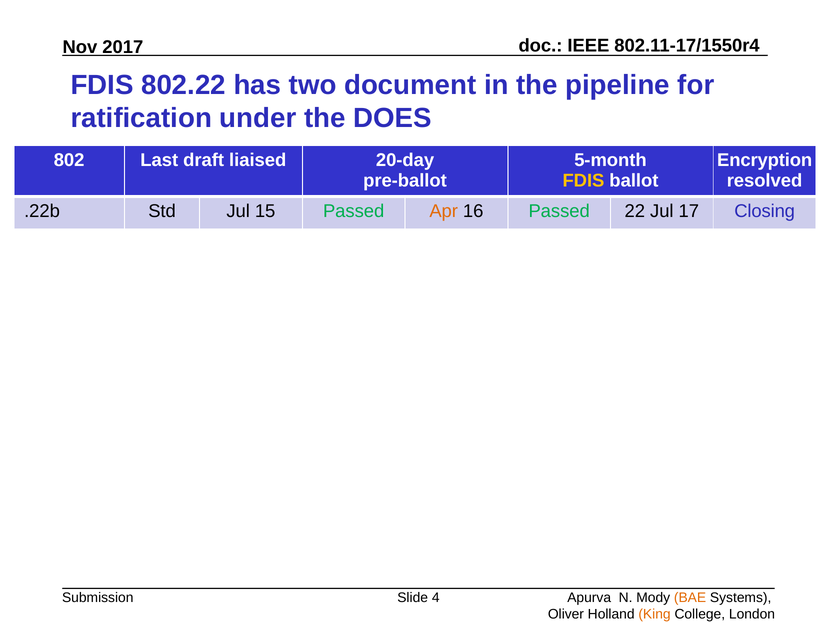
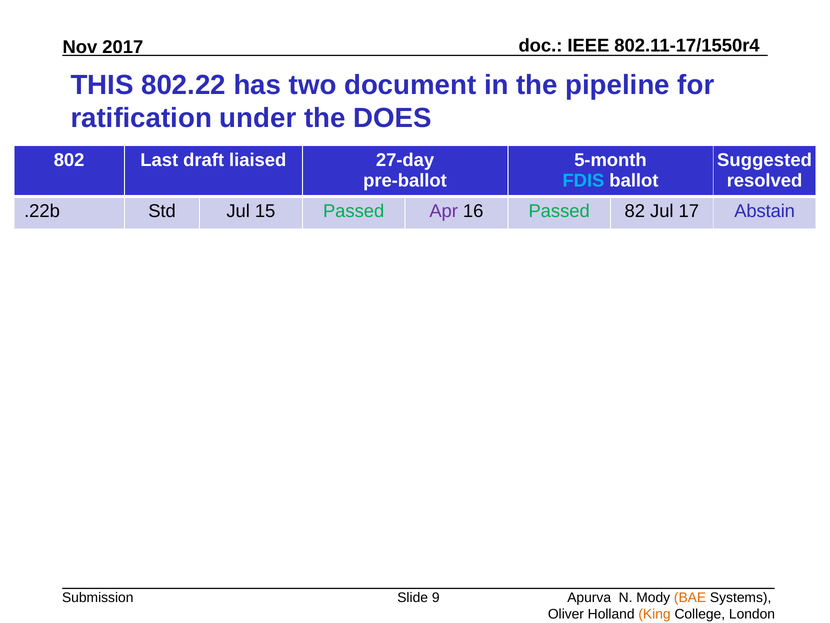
FDIS: FDIS -> THIS (102, 85)
20-day: 20-day -> 27-day (405, 160)
Encryption: Encryption -> Suggested (765, 160)
FDIS colour: yellow -> light blue (583, 180)
Apr colour: orange -> purple (444, 211)
22: 22 -> 82 (635, 211)
Closing: Closing -> Abstain (765, 211)
4: 4 -> 9 (436, 597)
